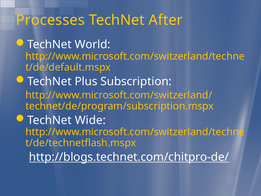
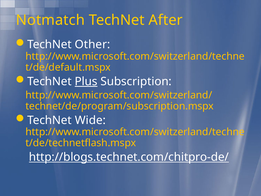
Processes: Processes -> Notmatch (50, 20)
World: World -> Other (93, 44)
Plus underline: none -> present (86, 81)
